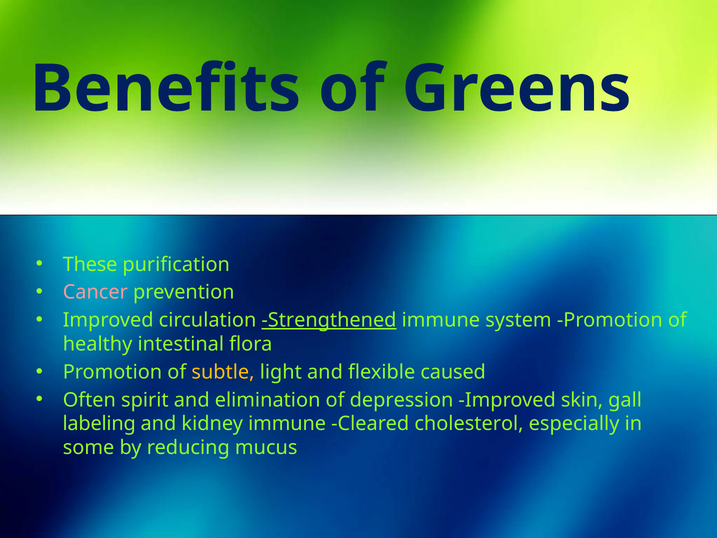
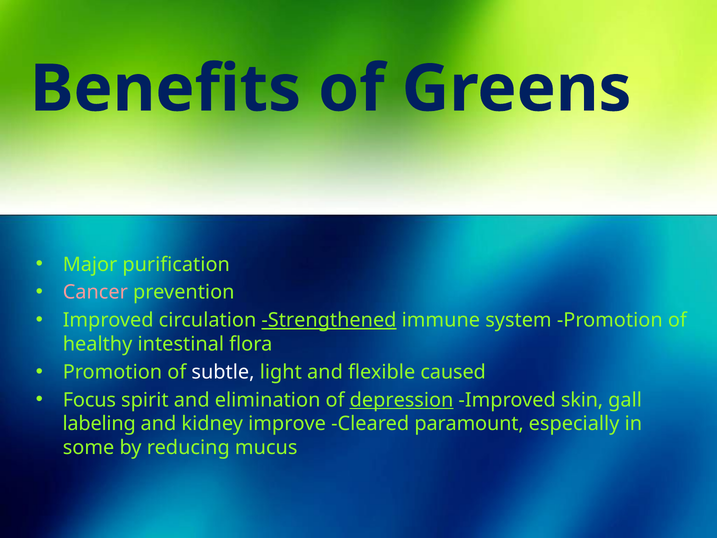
These: These -> Major (90, 264)
subtle colour: yellow -> white (223, 372)
Often: Often -> Focus (89, 400)
depression underline: none -> present (402, 400)
kidney immune: immune -> improve (287, 424)
cholesterol: cholesterol -> paramount (469, 424)
